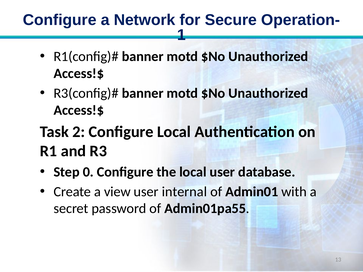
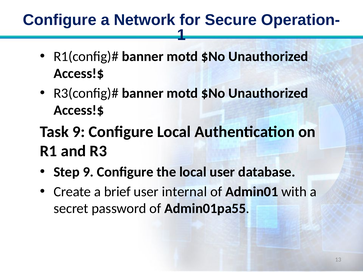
Task 2: 2 -> 9 (79, 132)
Step 0: 0 -> 9 (88, 172)
view: view -> brief (117, 192)
